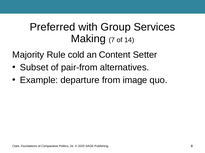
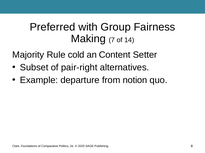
Services: Services -> Fairness (154, 27)
pair-from: pair-from -> pair-right (79, 68)
image: image -> notion (135, 80)
